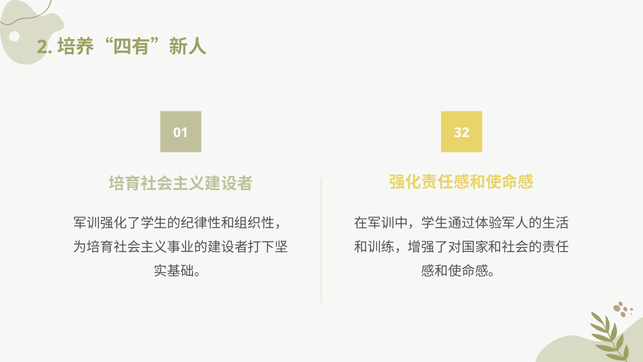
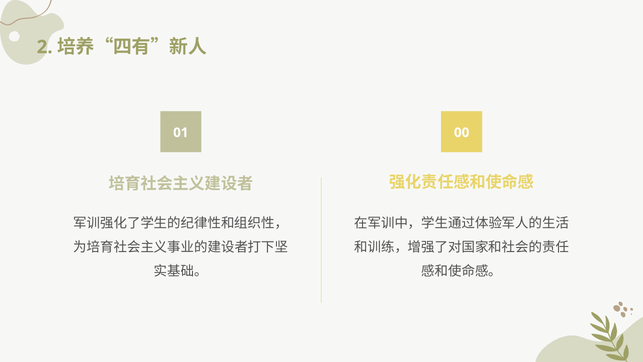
32: 32 -> 00 (462, 133)
